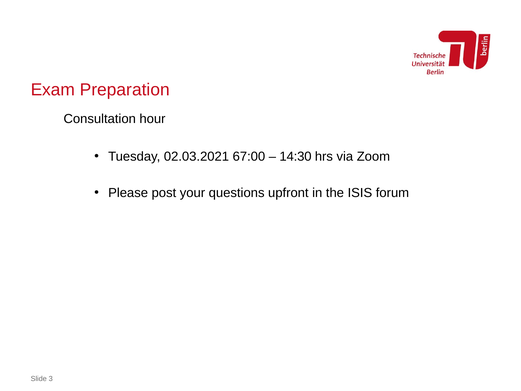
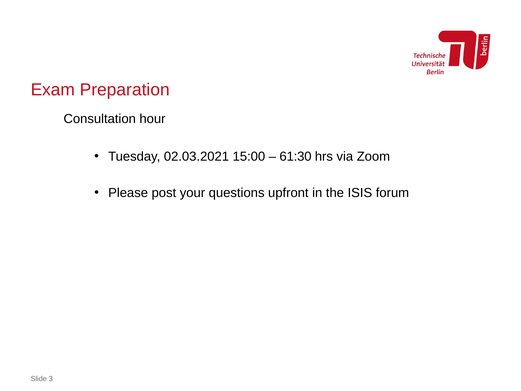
67:00: 67:00 -> 15:00 (249, 156)
14:30: 14:30 -> 61:30 (296, 156)
